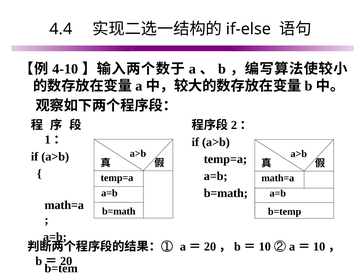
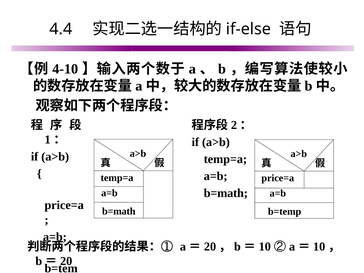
math=a: math=a -> price=a (278, 178)
math=a: math=a -> price=a (64, 205)
